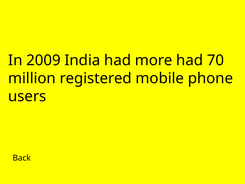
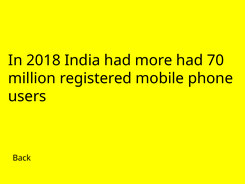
2009: 2009 -> 2018 (43, 60)
